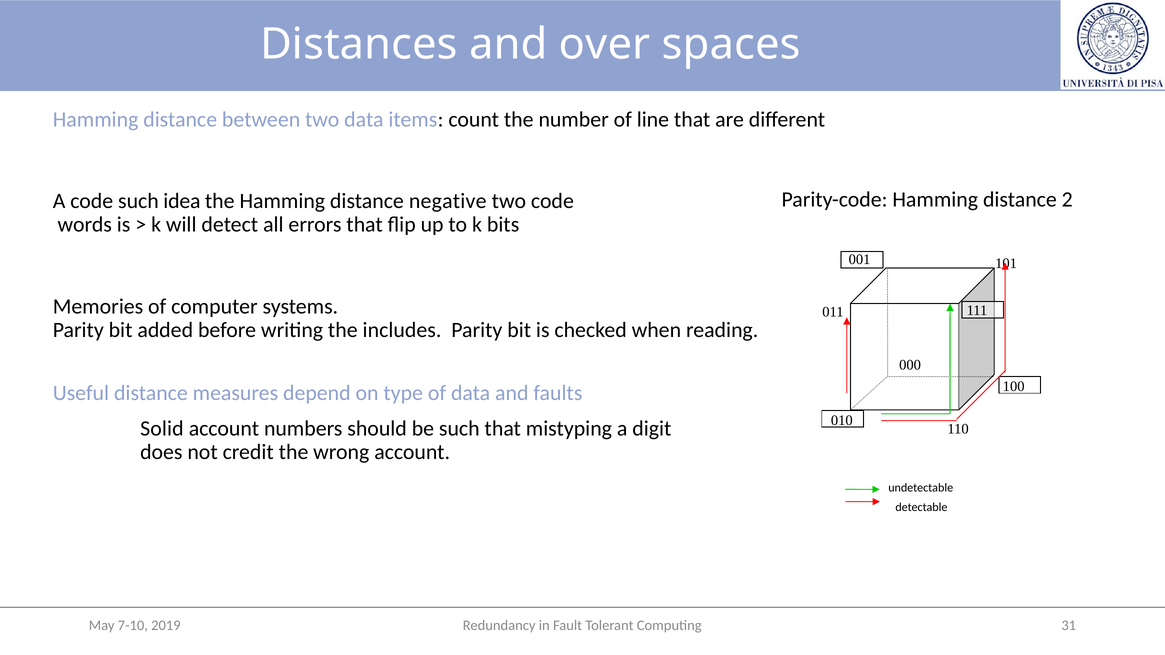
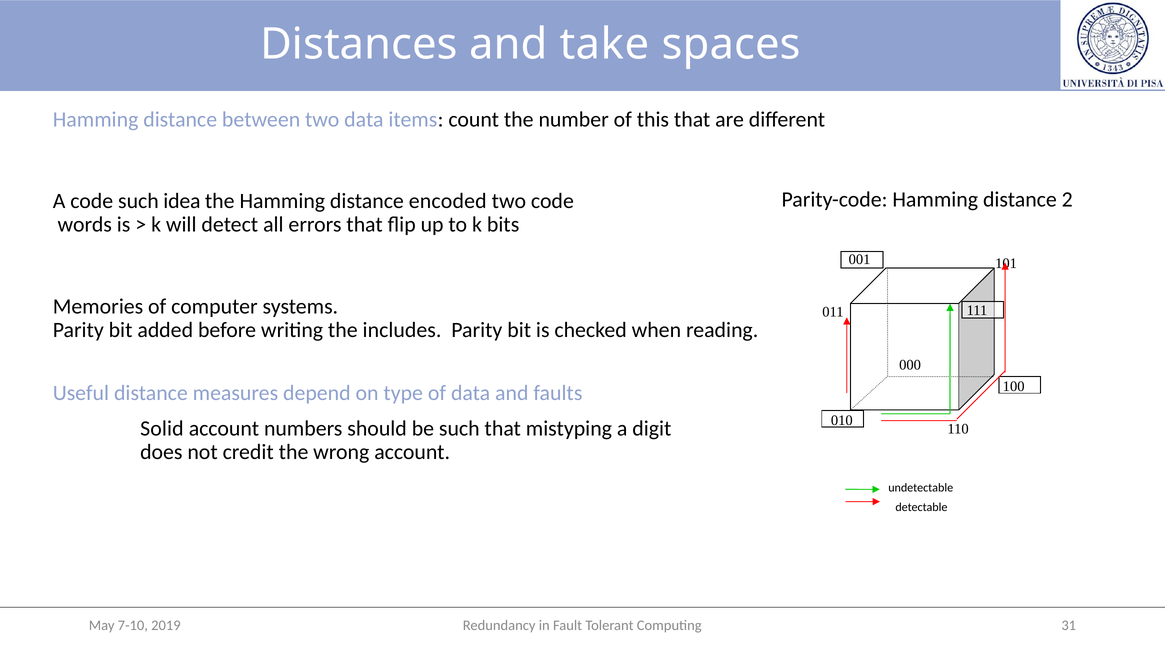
over: over -> take (605, 44)
line: line -> this (653, 120)
negative: negative -> encoded (448, 201)
